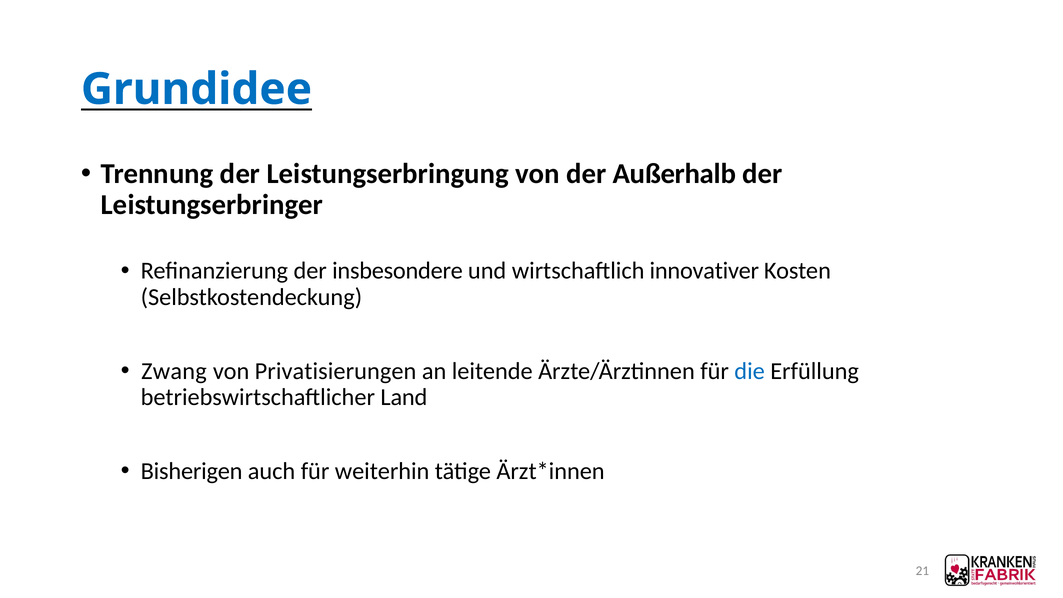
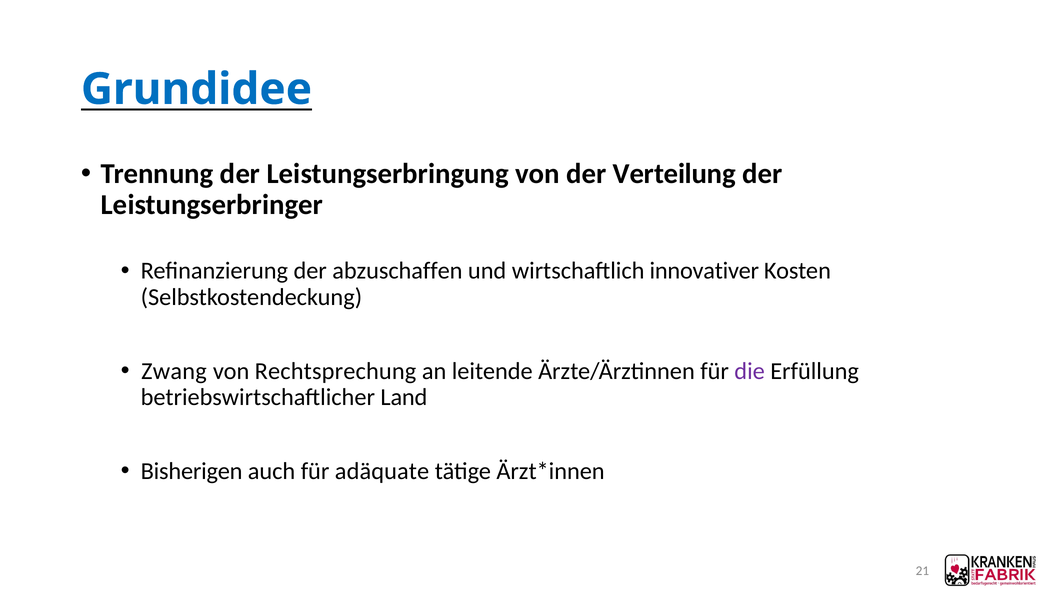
Außerhalb: Außerhalb -> Verteilung (674, 174)
insbesondere: insbesondere -> abzuschaffen (397, 271)
Privatisierungen: Privatisierungen -> Rechtsprechung (336, 371)
die colour: blue -> purple (750, 371)
weiterhin: weiterhin -> adäquate (382, 471)
